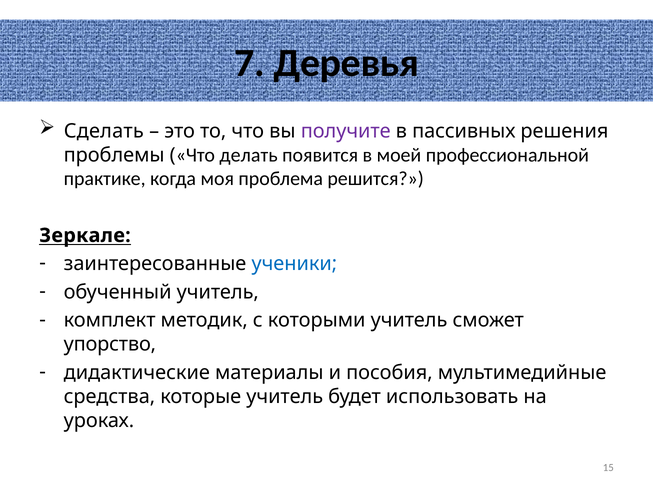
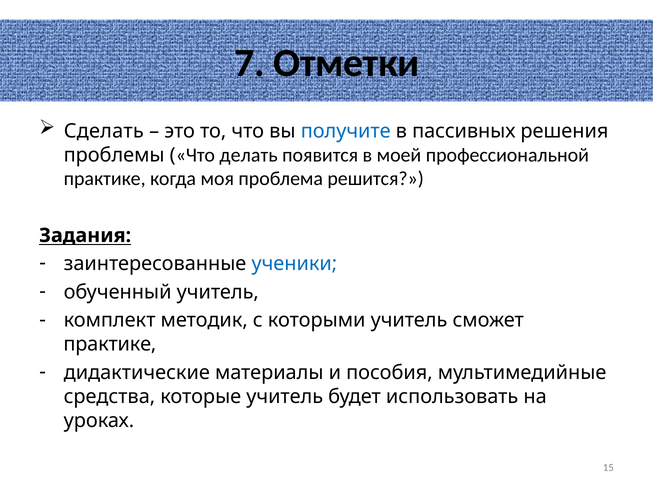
Деревья: Деревья -> Отметки (347, 63)
получите colour: purple -> blue (346, 131)
Зеркале: Зеркале -> Задания (85, 235)
упорство: упорство -> практике (110, 344)
